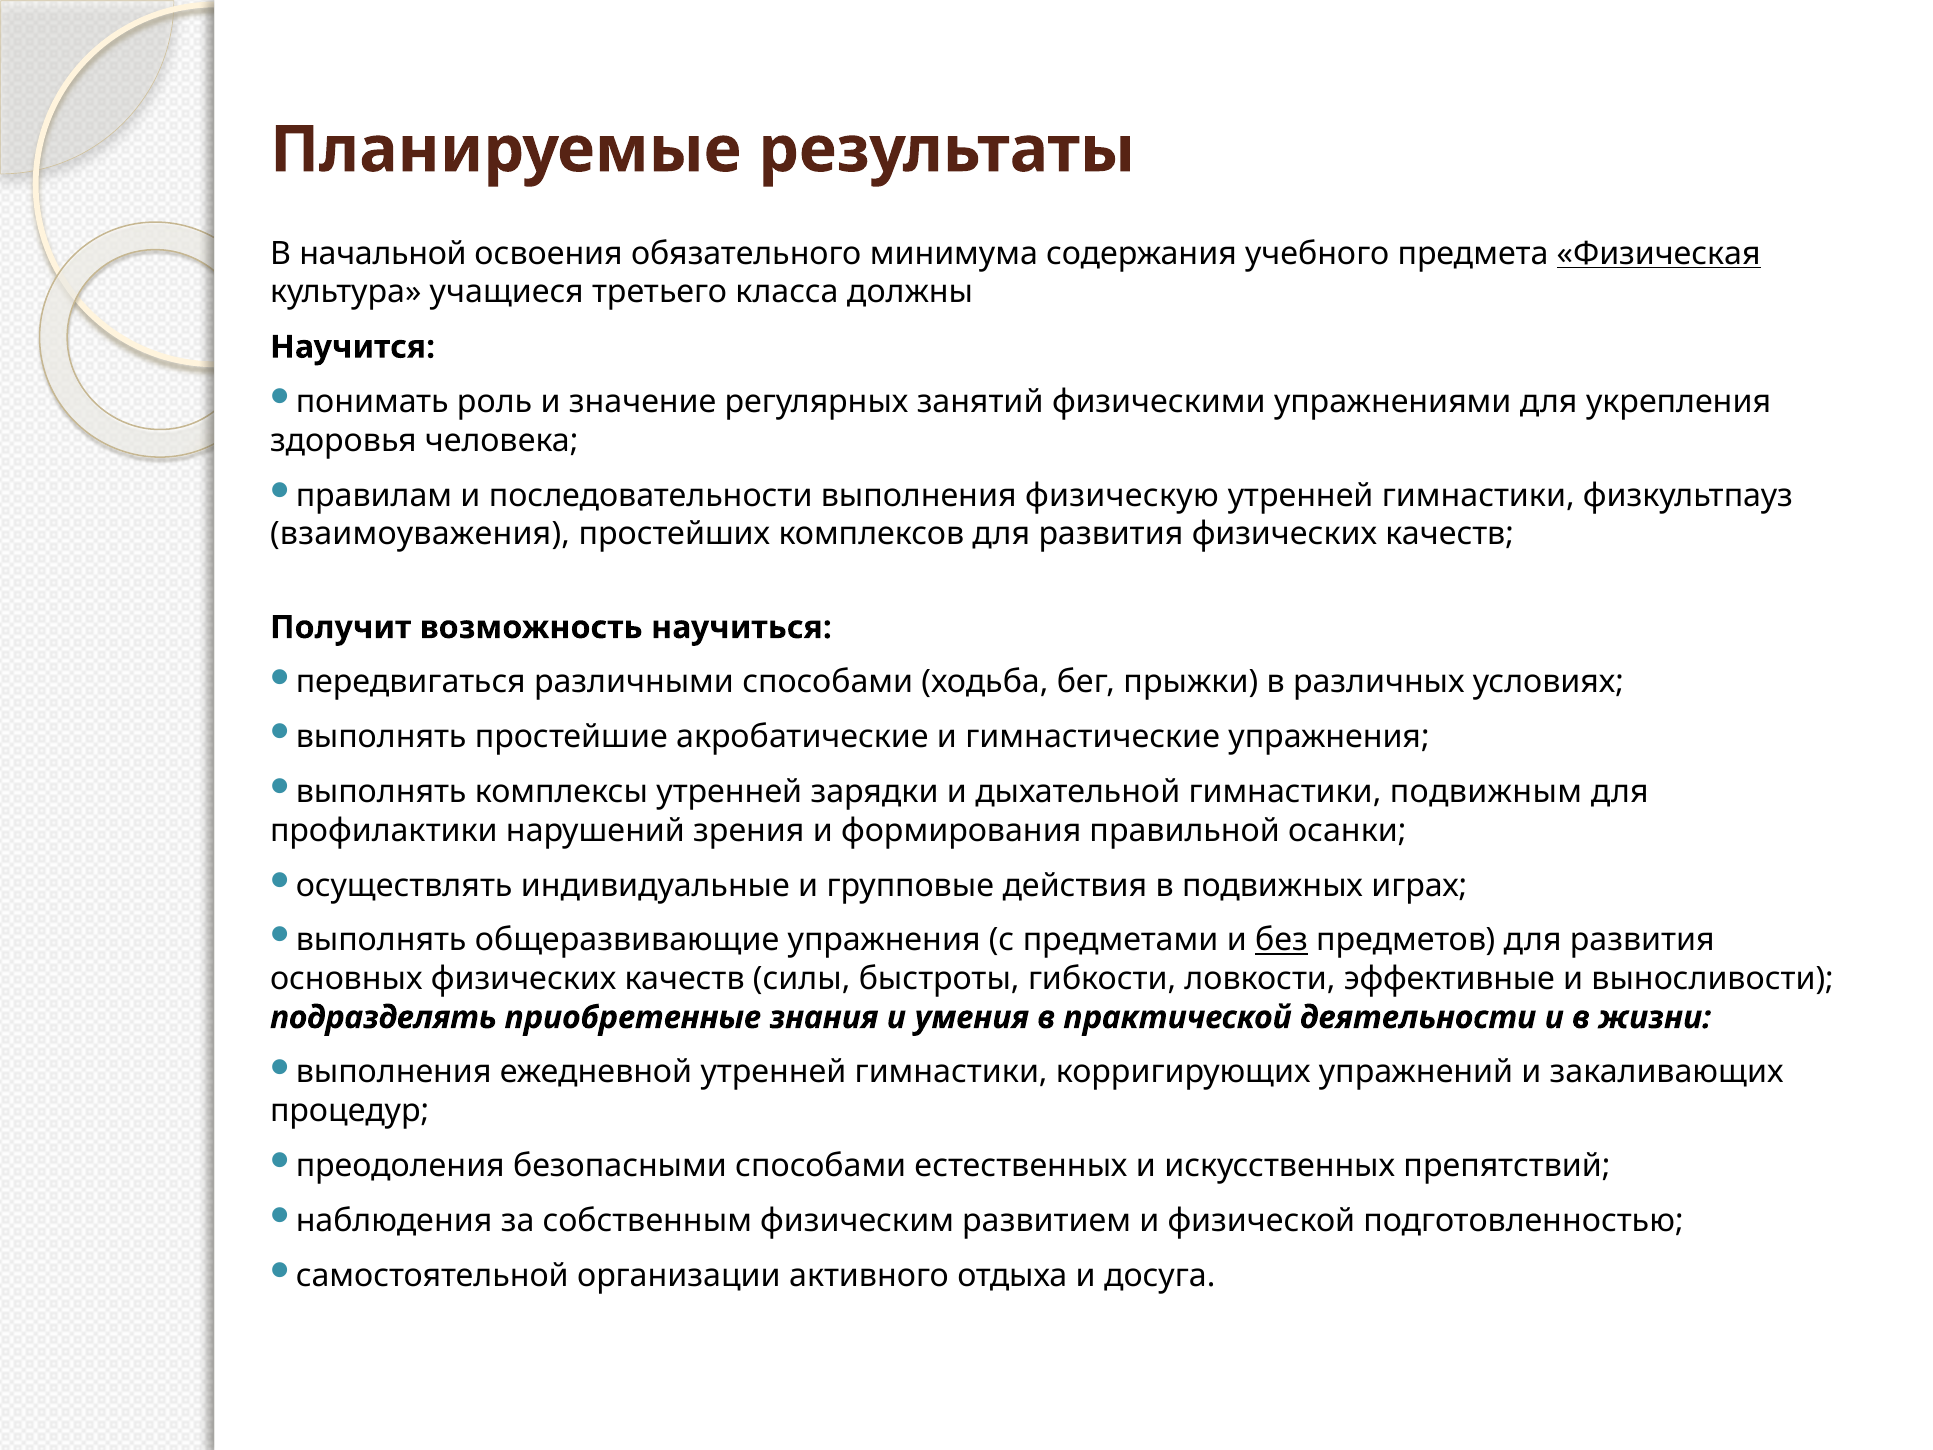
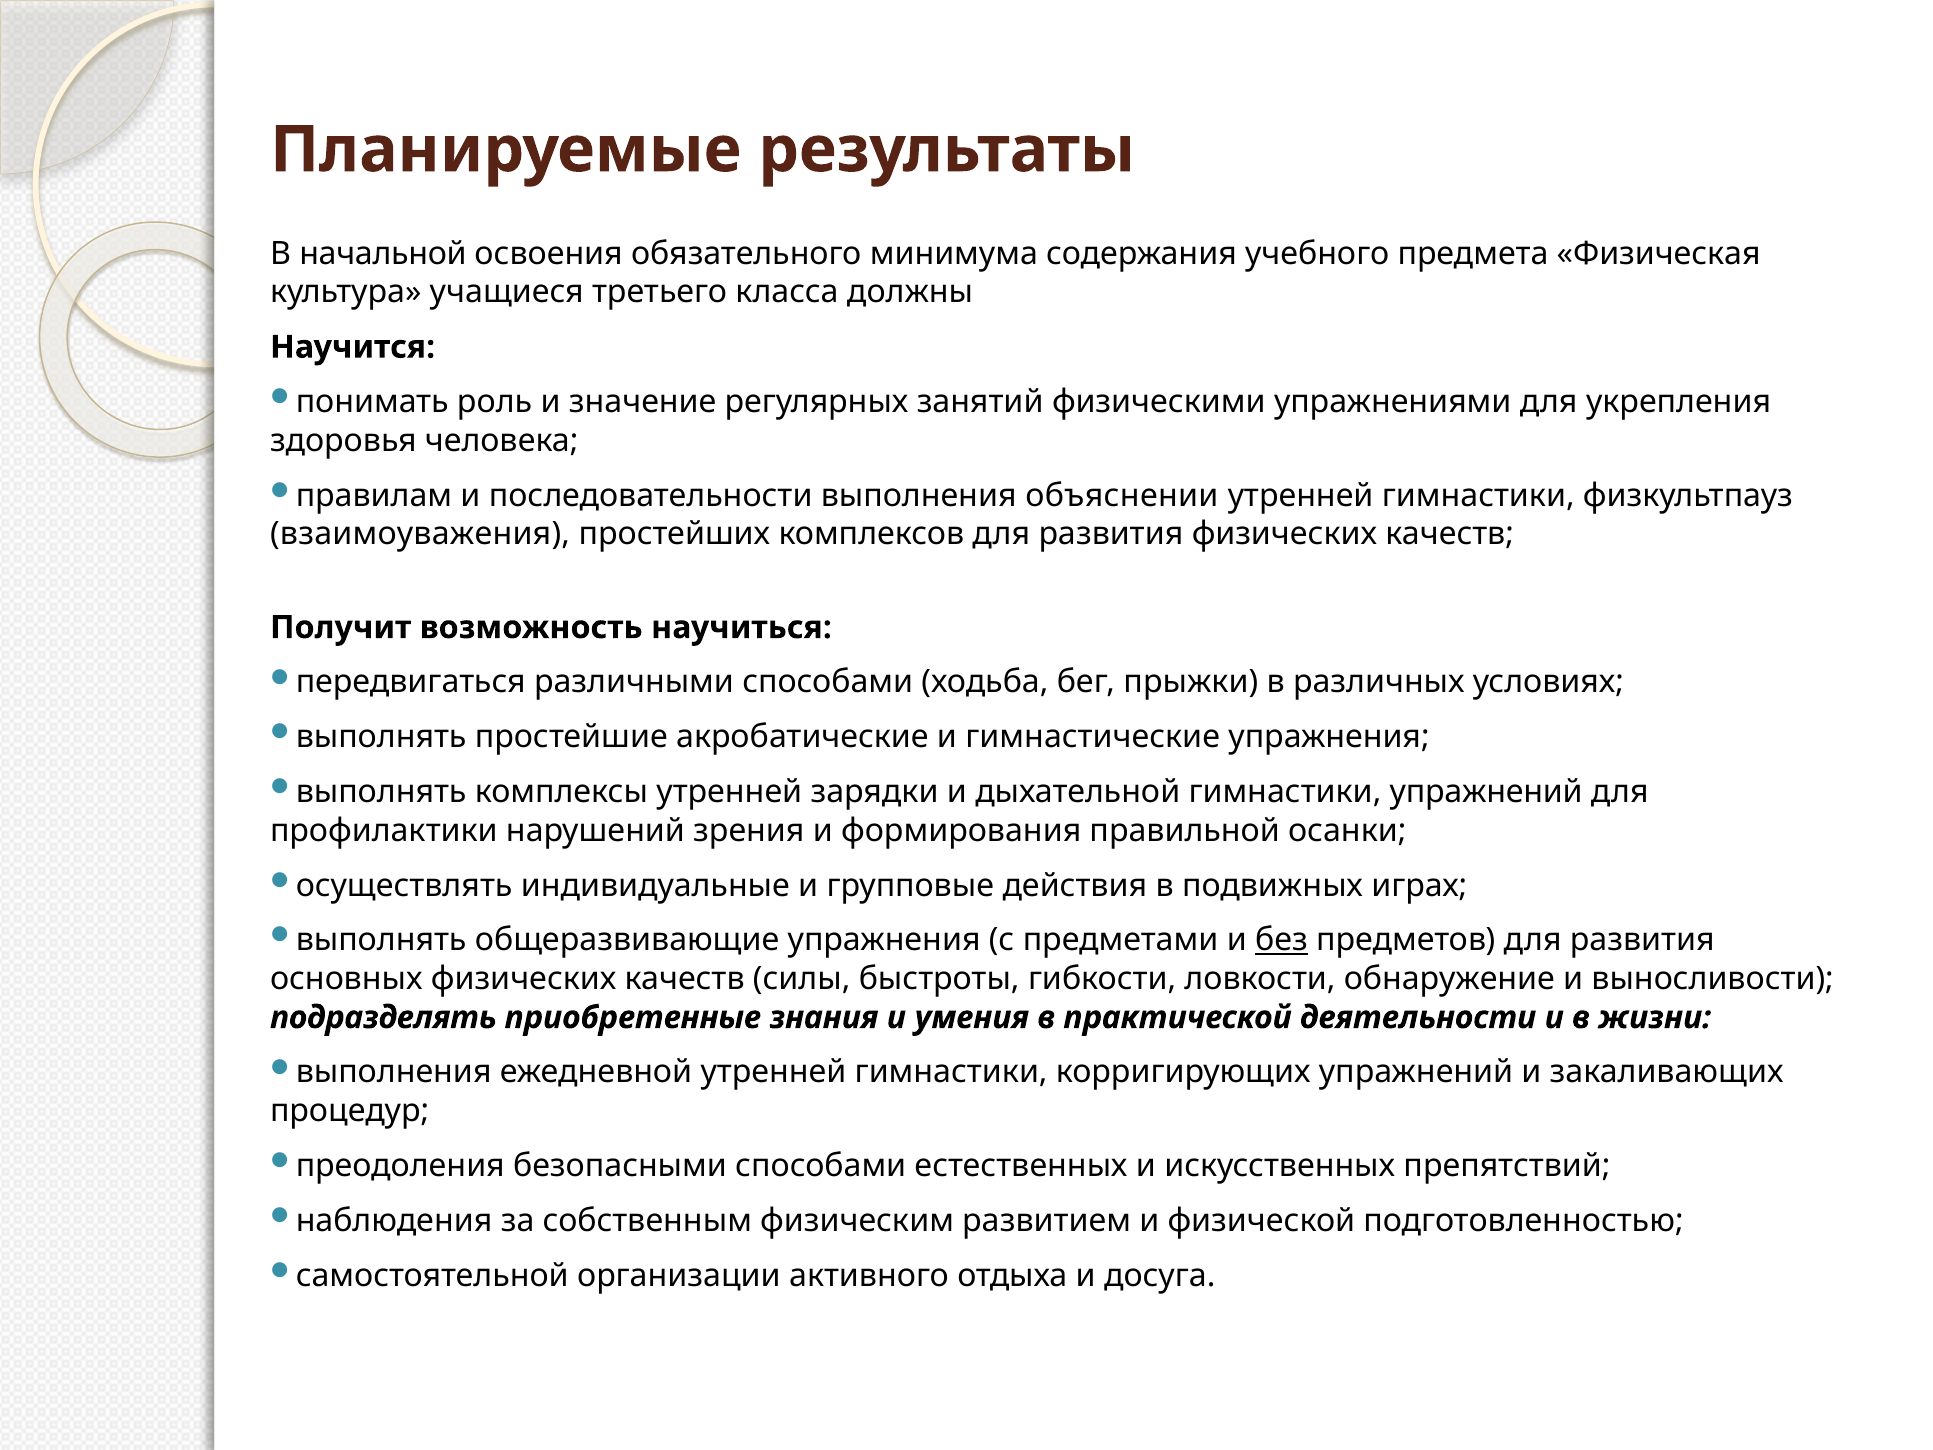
Физическая underline: present -> none (1659, 254)
физическую: физическую -> объяснении (1122, 495)
гимнастики подвижным: подвижным -> упражнений (1486, 792)
эффективные: эффективные -> обнаружение (1449, 979)
